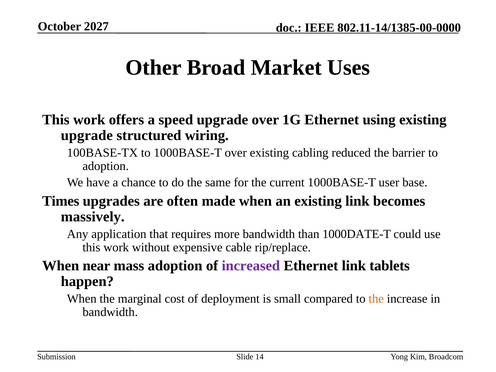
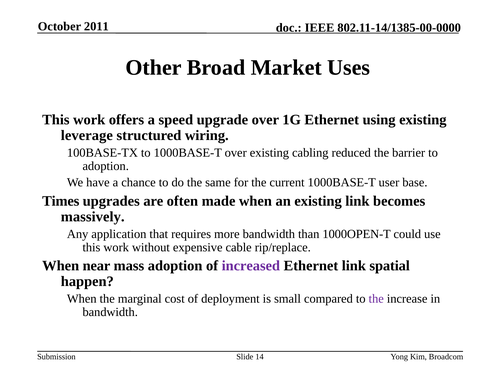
2027: 2027 -> 2011 (96, 26)
upgrade: upgrade -> leverage (87, 135)
1000DATE-T: 1000DATE-T -> 1000OPEN-T (357, 234)
tablets: tablets -> spatial (390, 266)
the colour: orange -> purple (376, 299)
